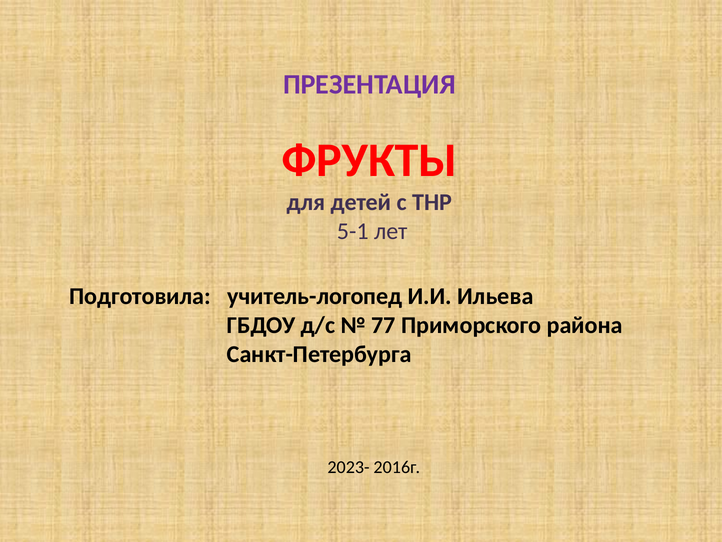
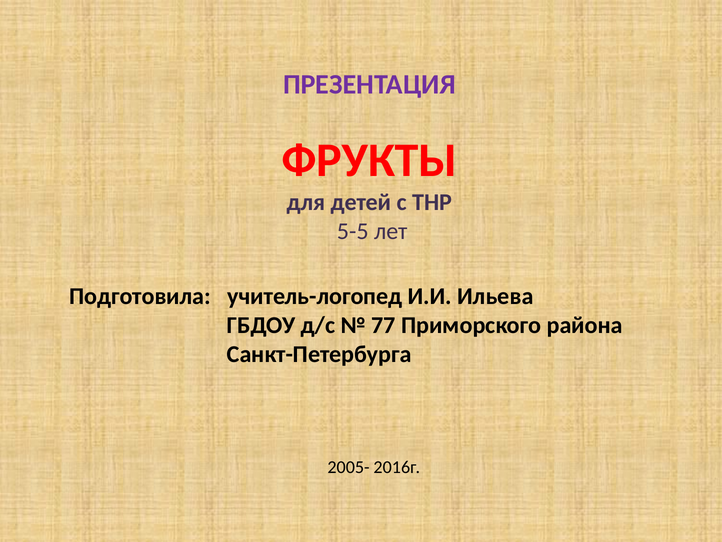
5-1: 5-1 -> 5-5 (353, 231)
2023-: 2023- -> 2005- (349, 467)
